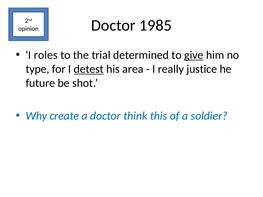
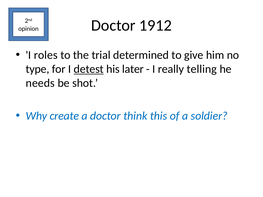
1985: 1985 -> 1912 (155, 25)
give underline: present -> none (194, 55)
area: area -> later (133, 69)
justice: justice -> telling (202, 69)
future: future -> needs (40, 83)
